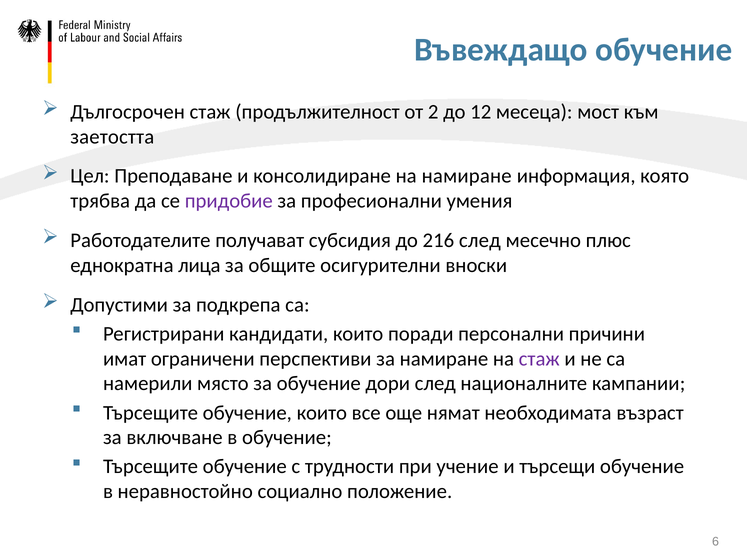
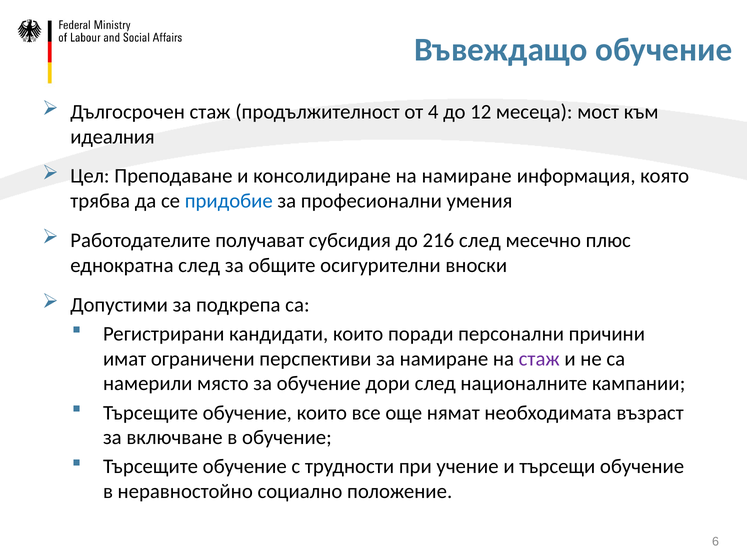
2: 2 -> 4 (433, 112)
заетостта: заетостта -> идеалния (112, 137)
придобие colour: purple -> blue (229, 201)
еднократна лица: лица -> след (199, 265)
